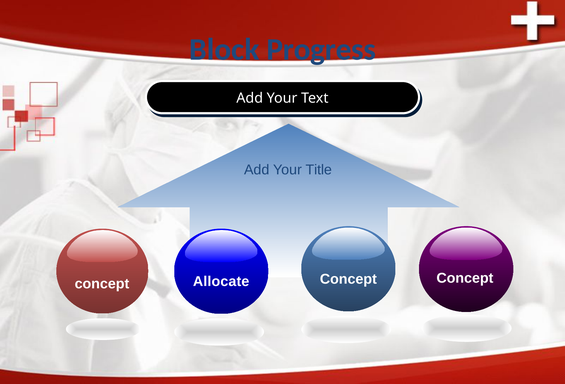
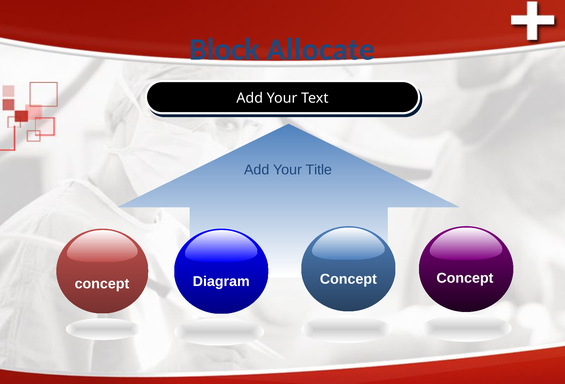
Progress: Progress -> Allocate (321, 50)
Allocate: Allocate -> Diagram (221, 282)
